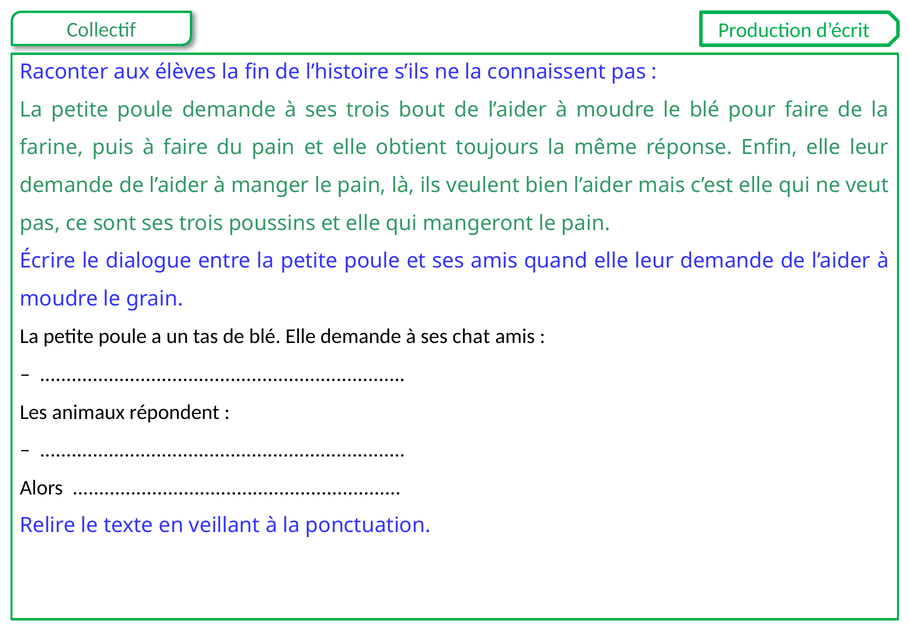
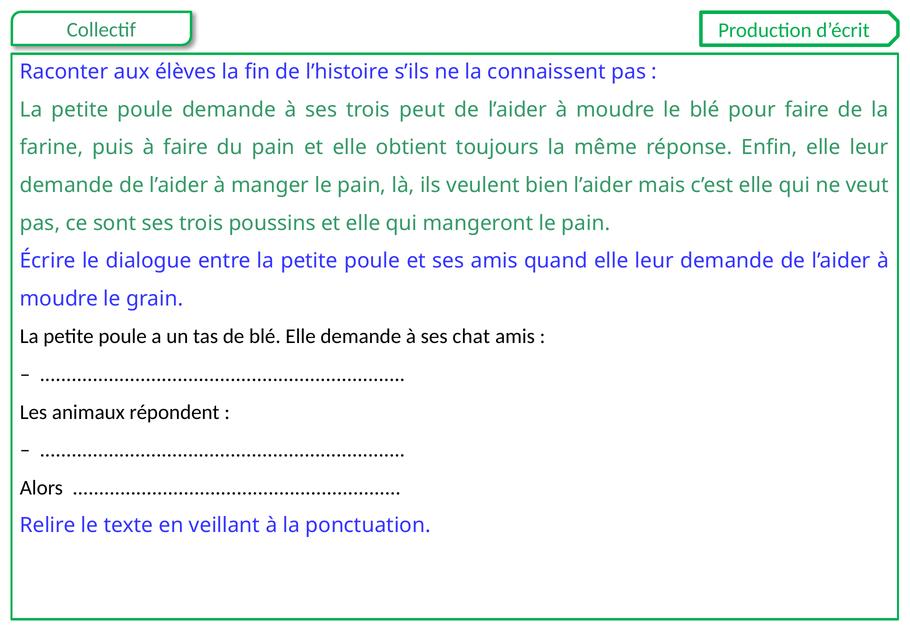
bout: bout -> peut (422, 110)
